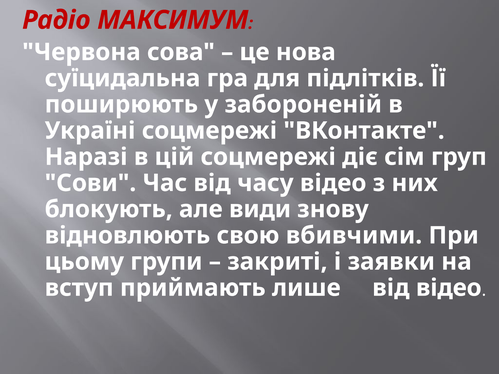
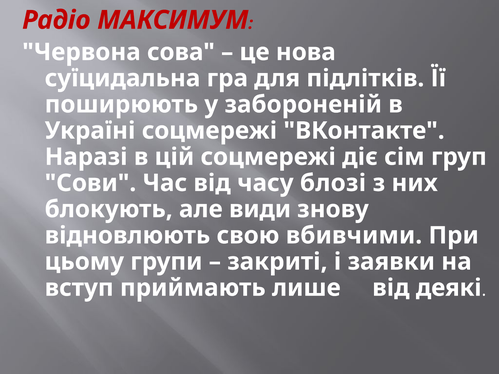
часу відео: відео -> блозі (333, 183)
від відео: відео -> деякі (449, 288)
